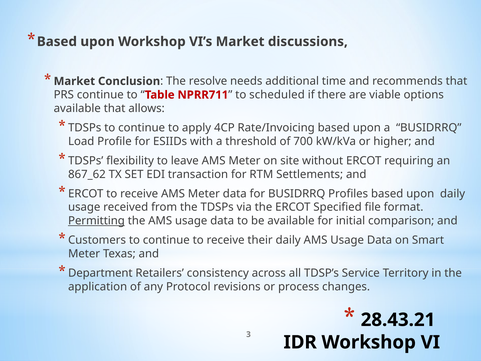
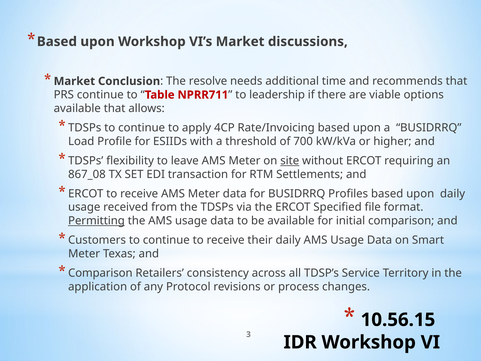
scheduled: scheduled -> leadership (277, 95)
site underline: none -> present (290, 161)
867_62: 867_62 -> 867_08 (87, 174)
Department: Department -> Comparison (100, 273)
28.43.21: 28.43.21 -> 10.56.15 (398, 320)
